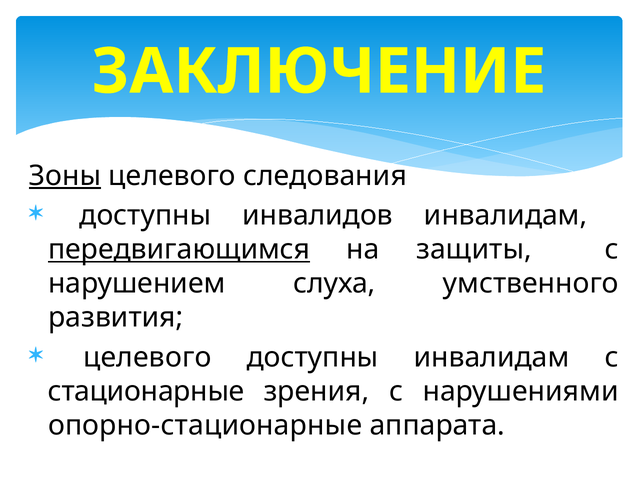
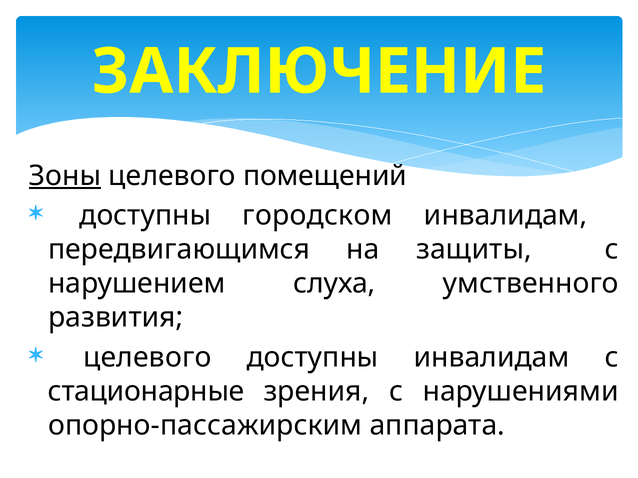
следования: следования -> помещений (325, 176)
инвалидов: инвалидов -> городском (317, 216)
передвигающимся underline: present -> none (179, 250)
опорно-стационарные: опорно-стационарные -> опорно-пассажирским (205, 426)
